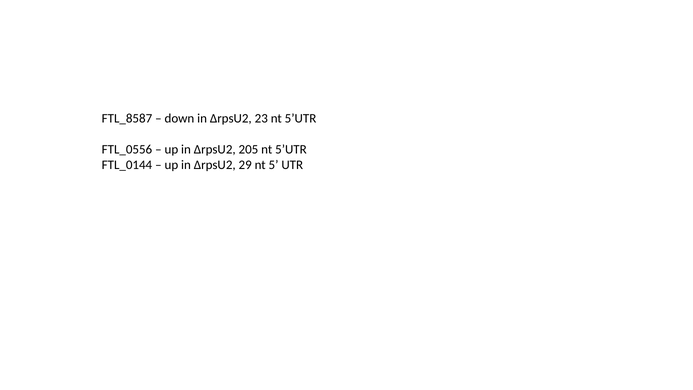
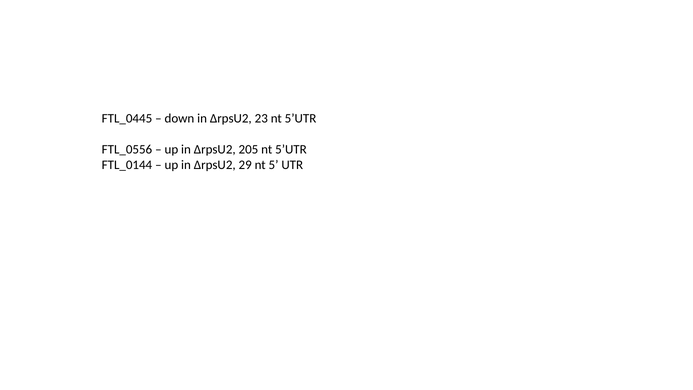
FTL_8587: FTL_8587 -> FTL_0445 (127, 118)
